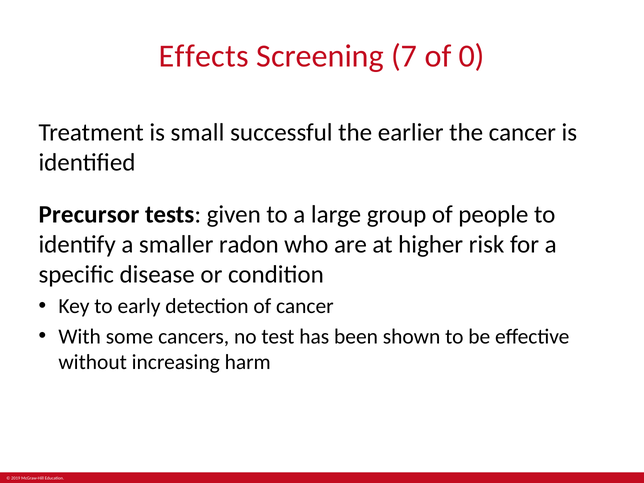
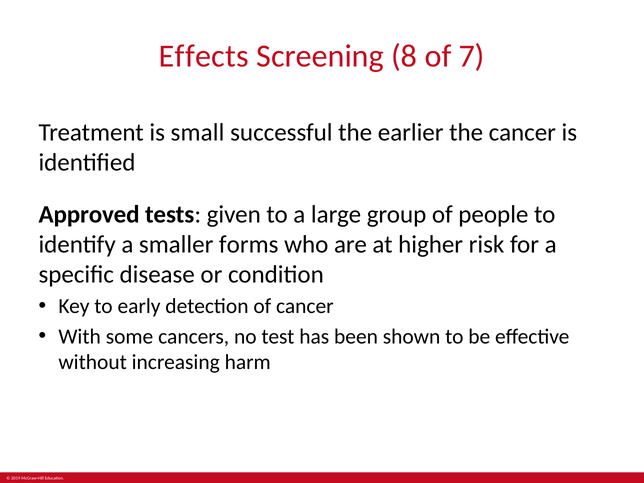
7: 7 -> 8 (404, 56)
0: 0 -> 7 (472, 56)
Precursor: Precursor -> Approved (89, 214)
radon: radon -> forms (249, 244)
